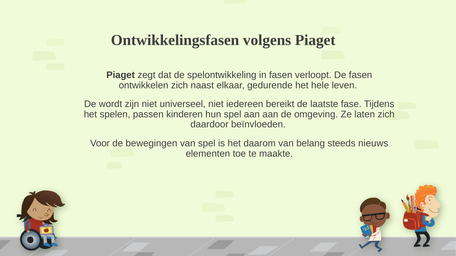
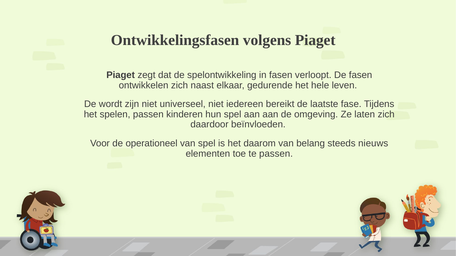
bewegingen: bewegingen -> operationeel (152, 144)
te maakte: maakte -> passen (276, 154)
